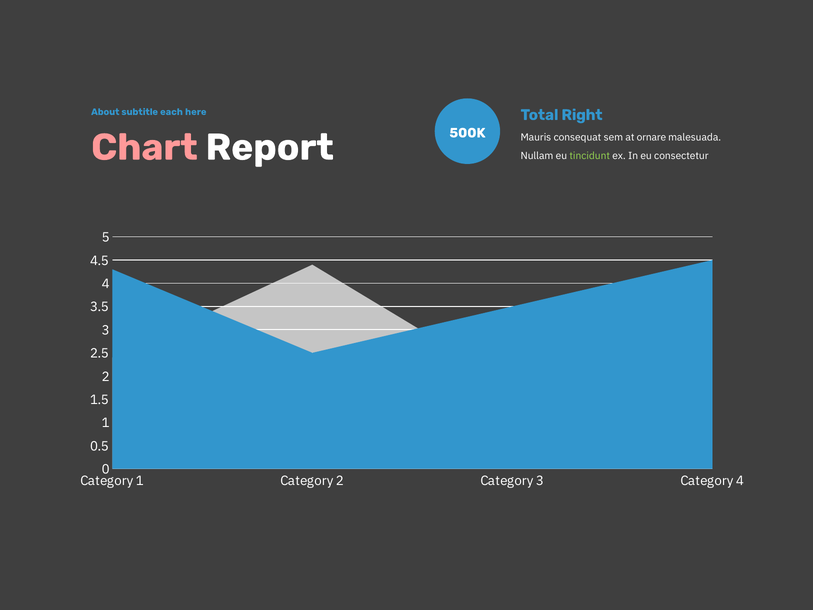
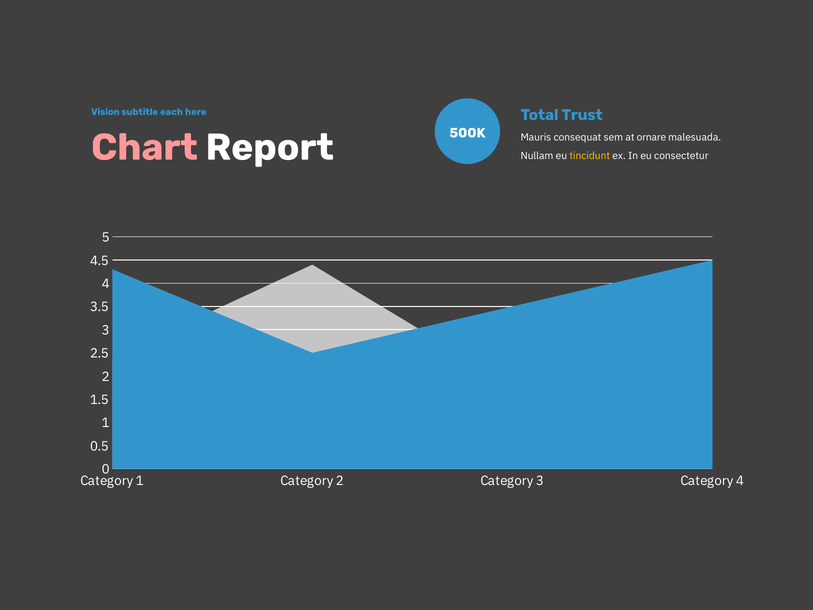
About: About -> Vision (105, 112)
Right: Right -> Trust (582, 115)
tincidunt colour: light green -> yellow (590, 156)
